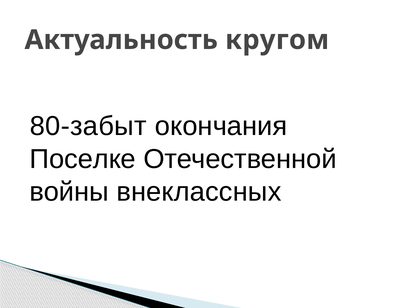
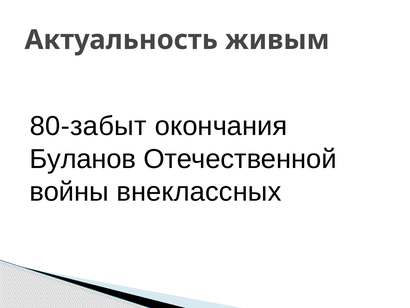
кругом: кругом -> живым (277, 40)
Поселке: Поселке -> Буланов (83, 159)
